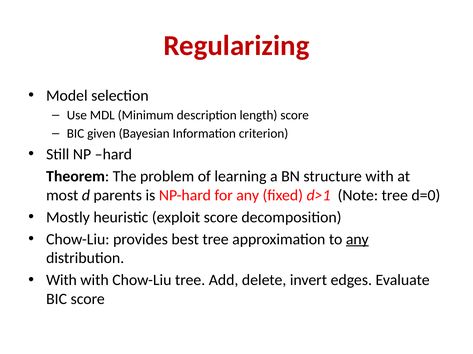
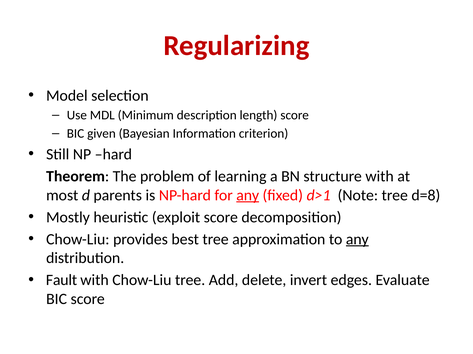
any underline: none -> present (248, 196)
d=0: d=0 -> d=8 (426, 196)
With: With -> Fault (61, 281)
